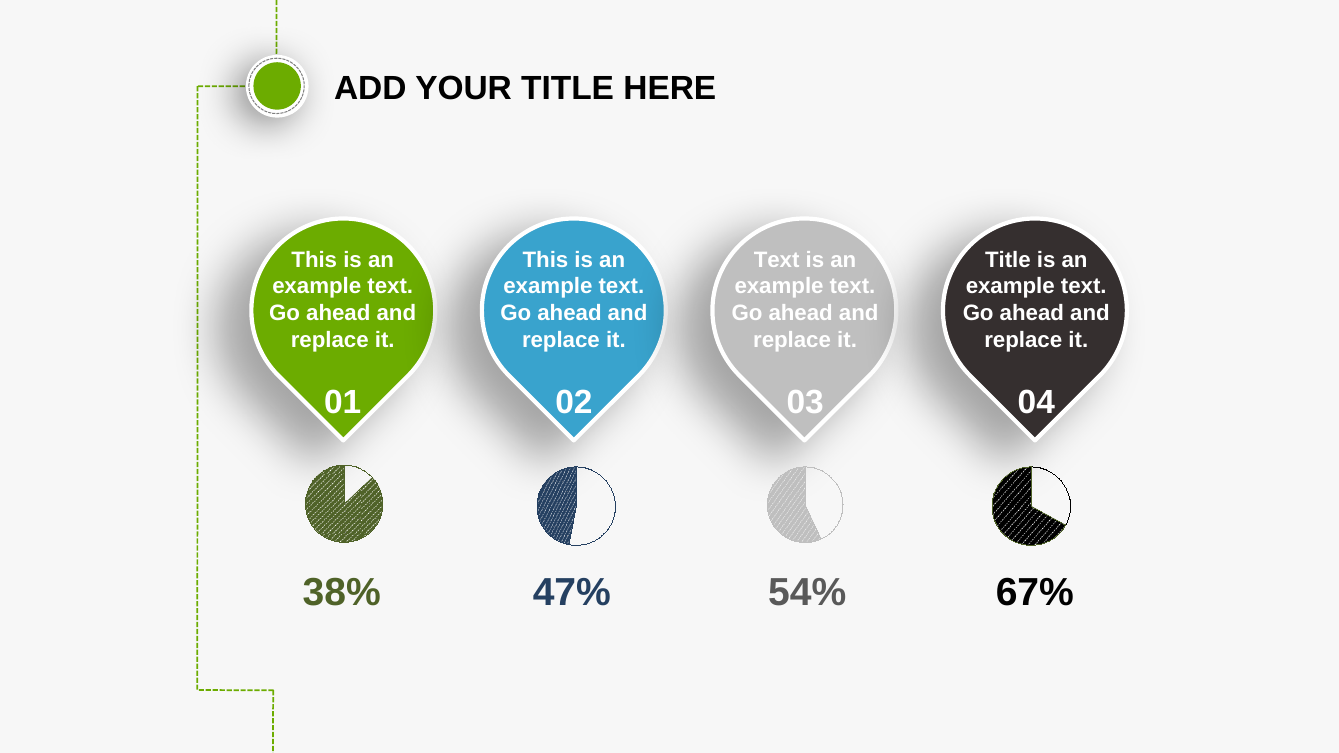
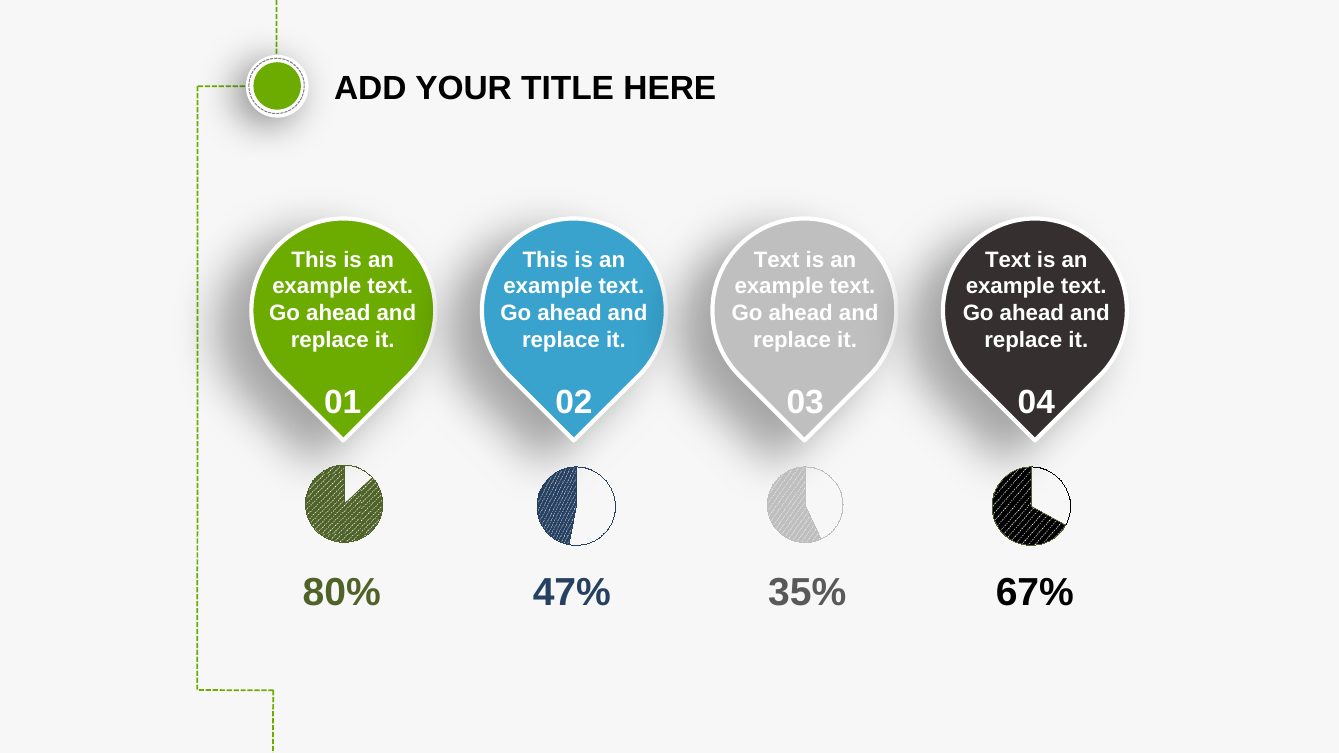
Title: Title -> Text (1008, 260)
38%: 38% -> 80% (342, 593)
54%: 54% -> 35% (807, 593)
